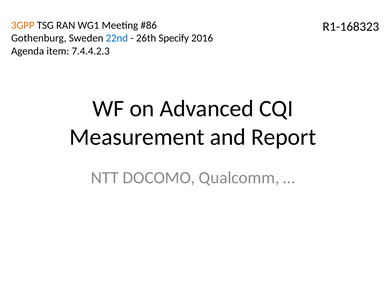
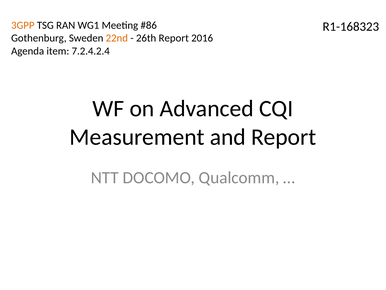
22nd colour: blue -> orange (117, 38)
26th Specify: Specify -> Report (174, 38)
7.4.4.2.3: 7.4.4.2.3 -> 7.2.4.2.4 (91, 51)
